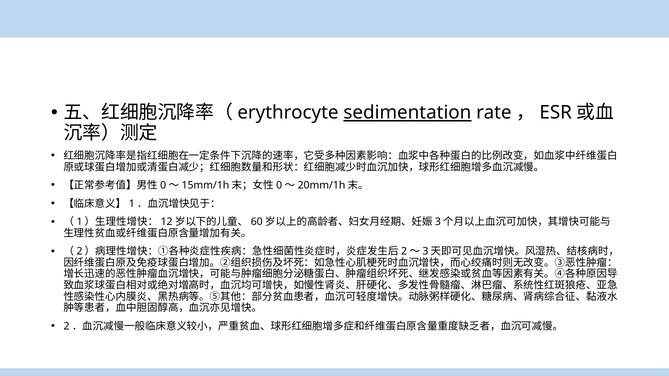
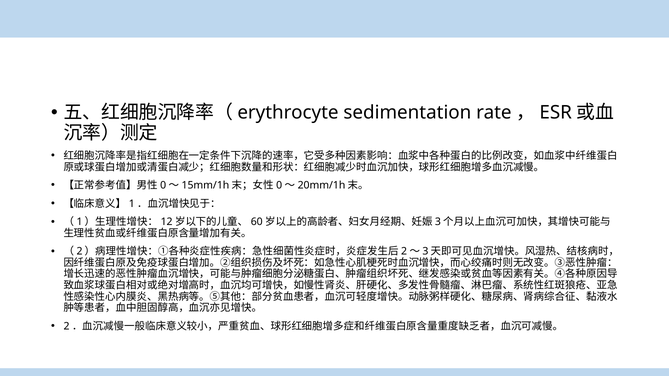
sedimentation underline: present -> none (407, 113)
